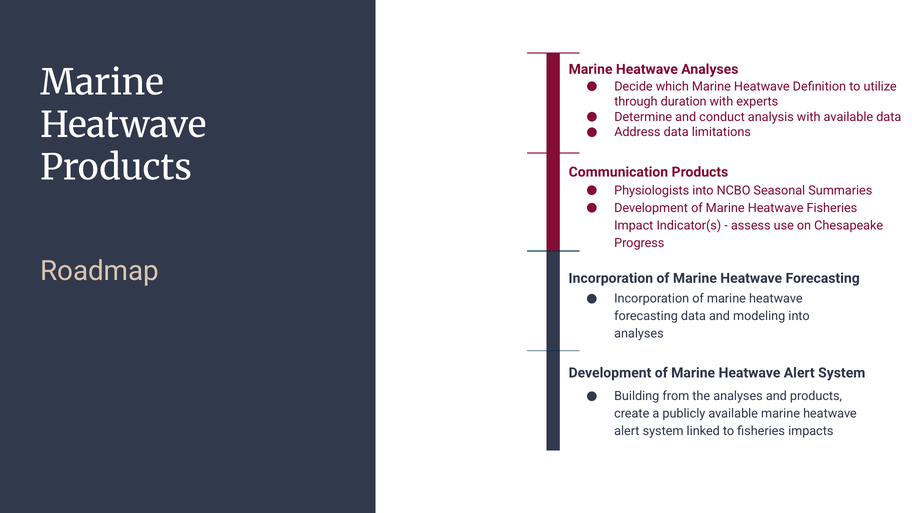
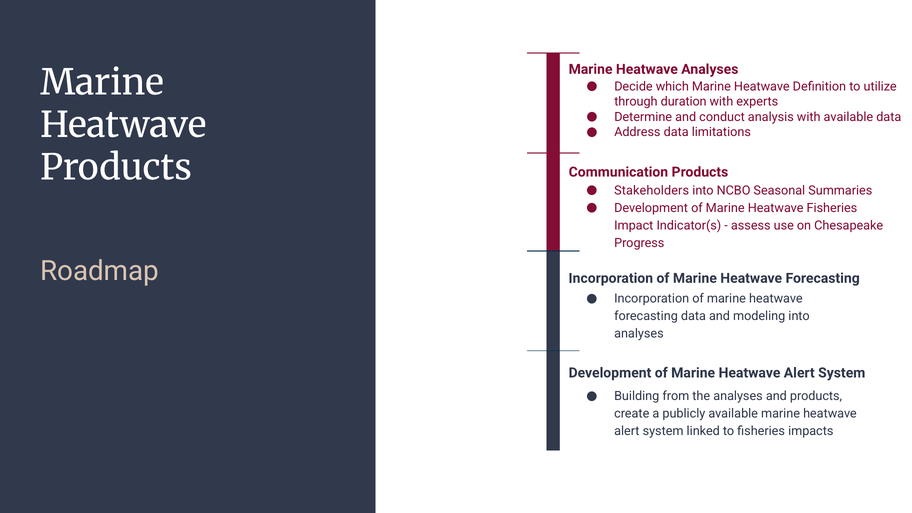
Physiologists: Physiologists -> Stakeholders (652, 190)
